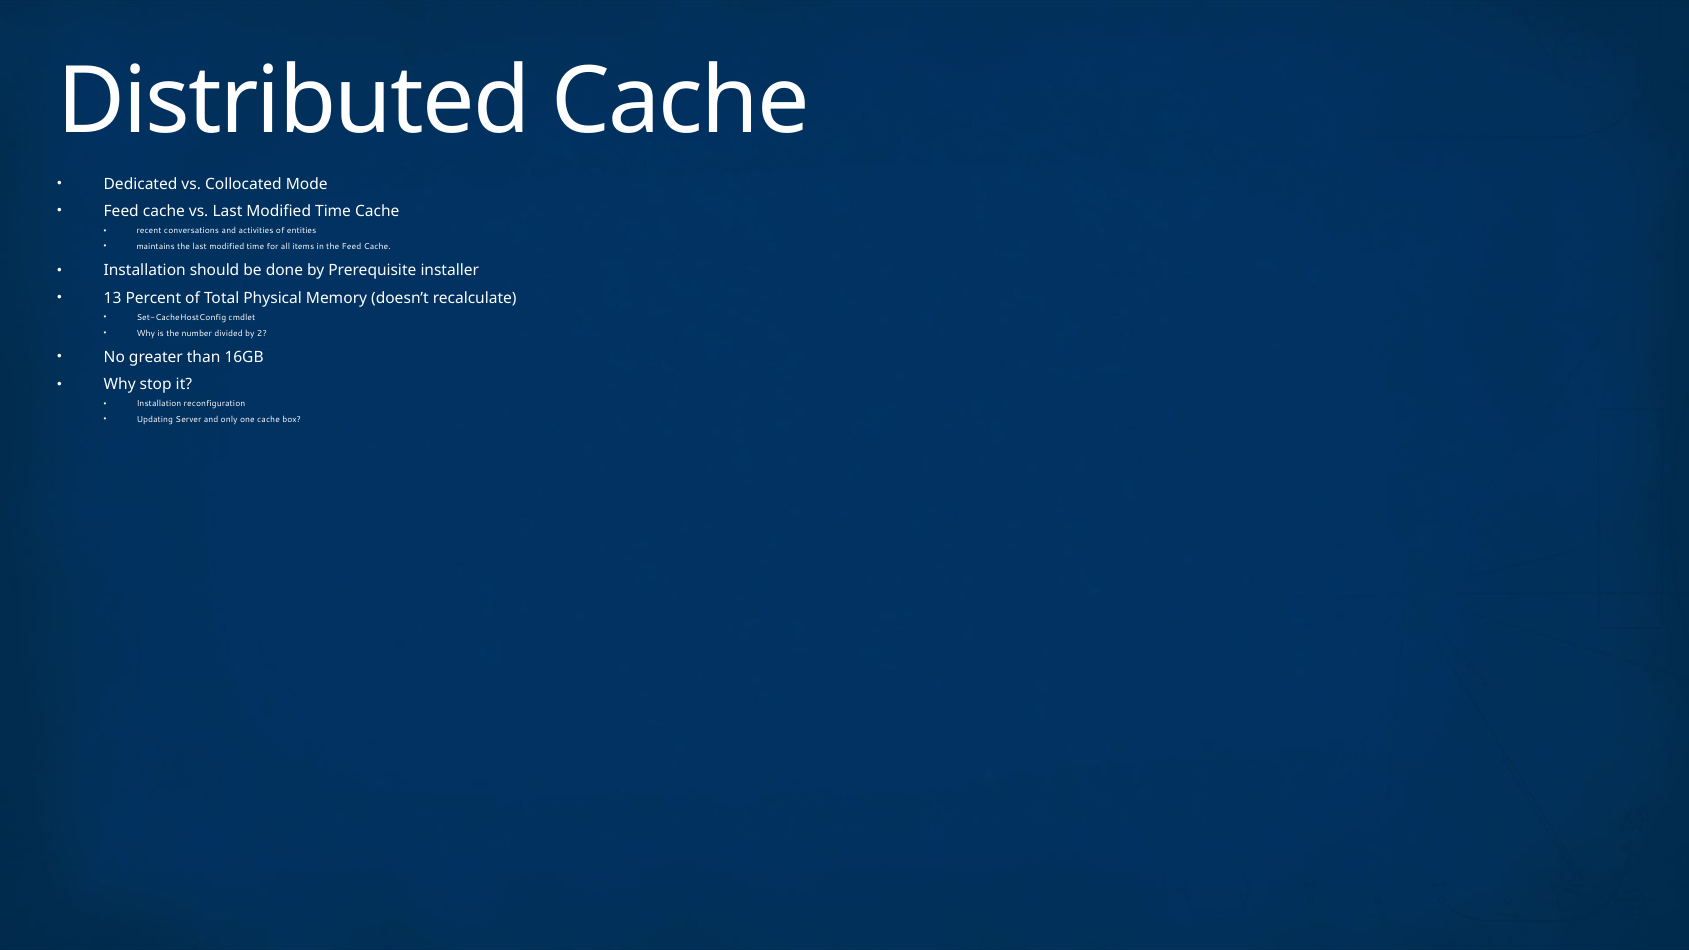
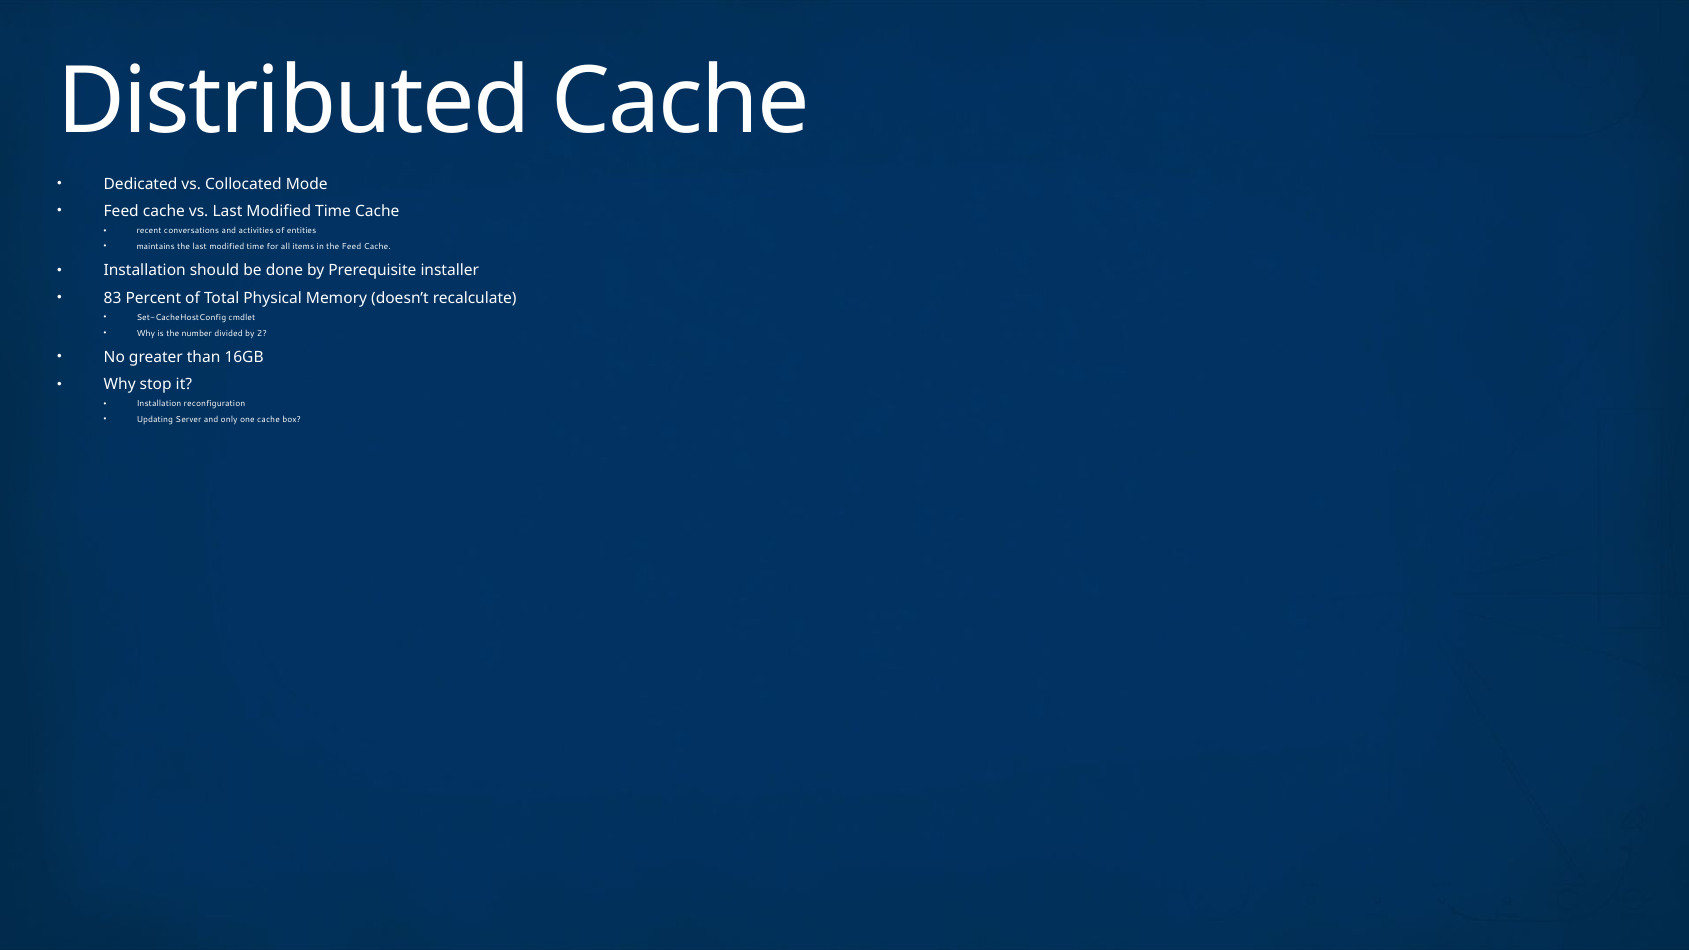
13: 13 -> 83 (113, 298)
